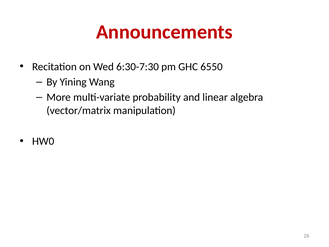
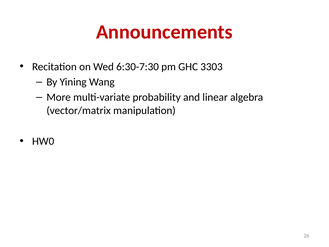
6550: 6550 -> 3303 (212, 67)
